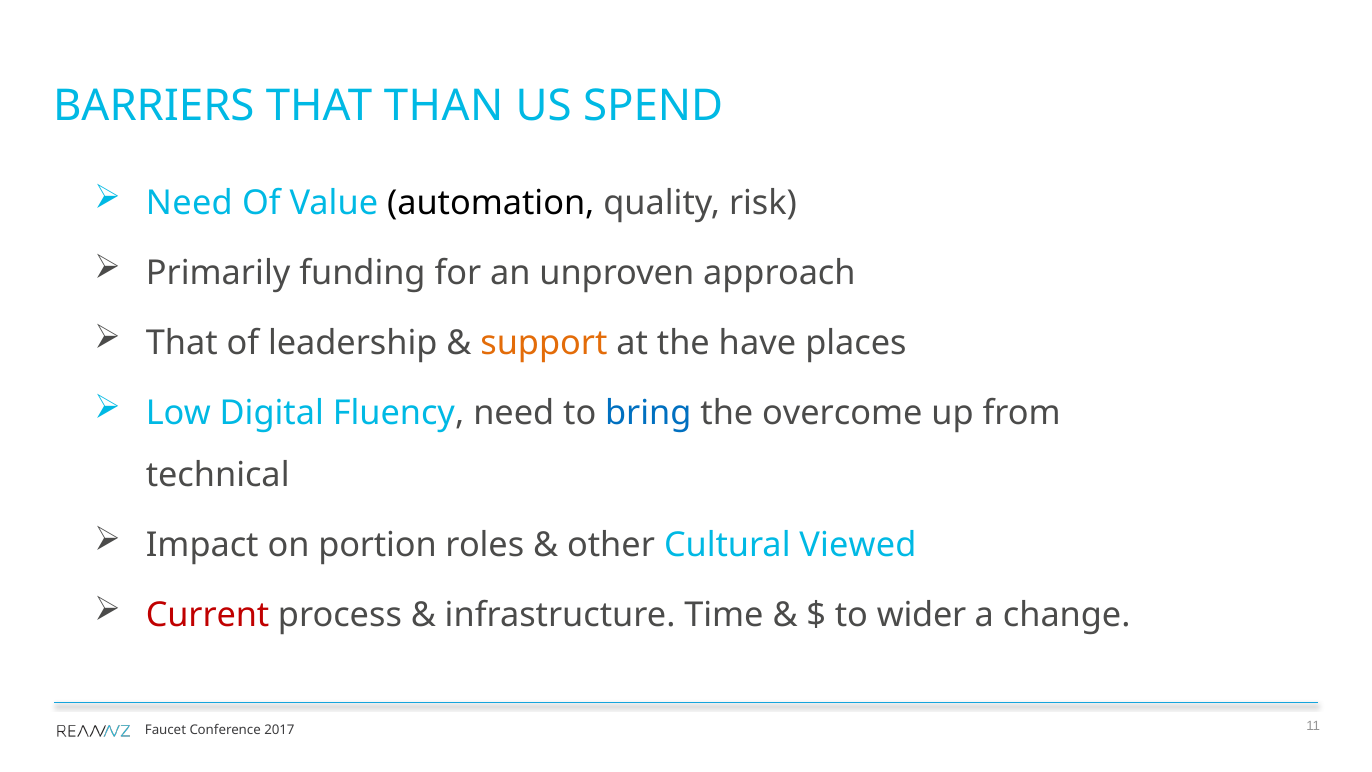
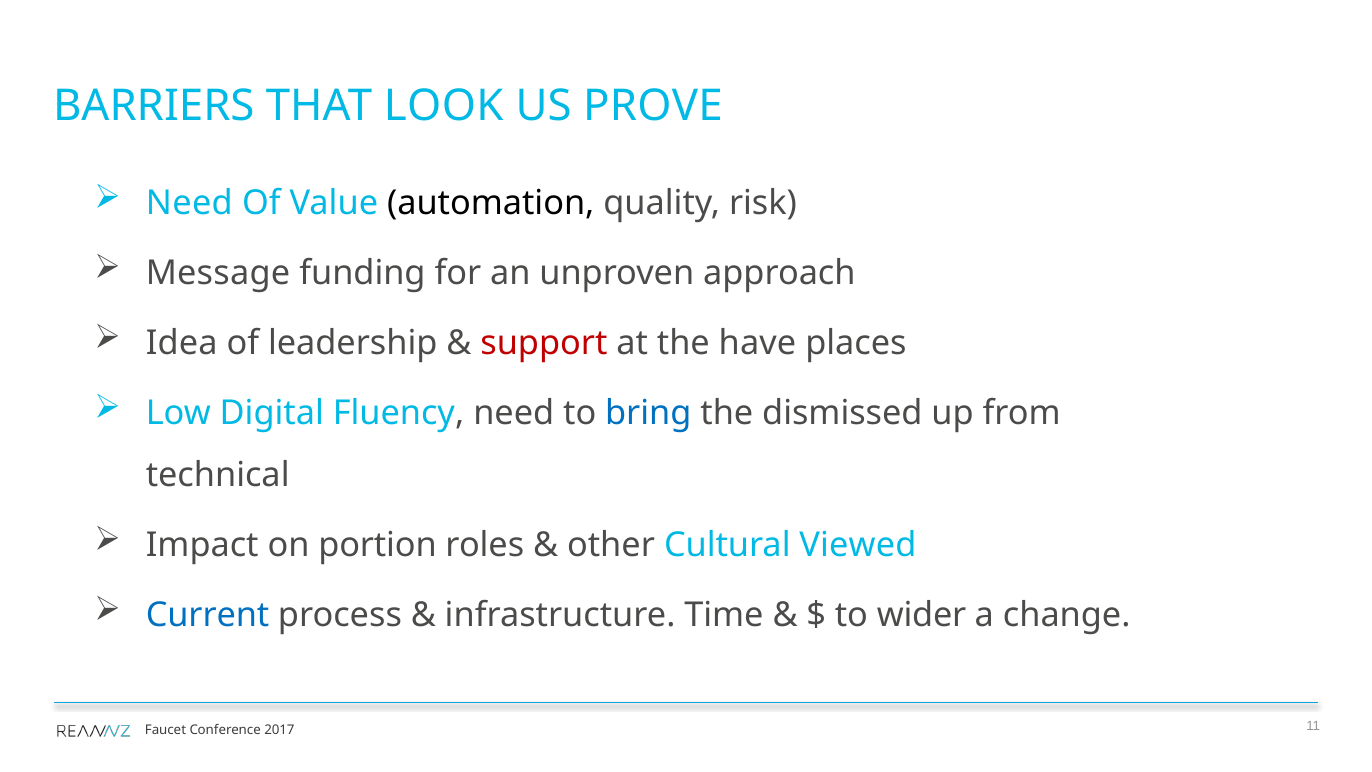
THAN: THAN -> LOOK (444, 106)
SPEND: SPEND -> PROVE (653, 106)
Primarily: Primarily -> Message (218, 273)
That: That -> Idea (182, 343)
support colour: orange -> red (544, 343)
overcome: overcome -> dismissed (842, 413)
Current colour: red -> blue (208, 615)
